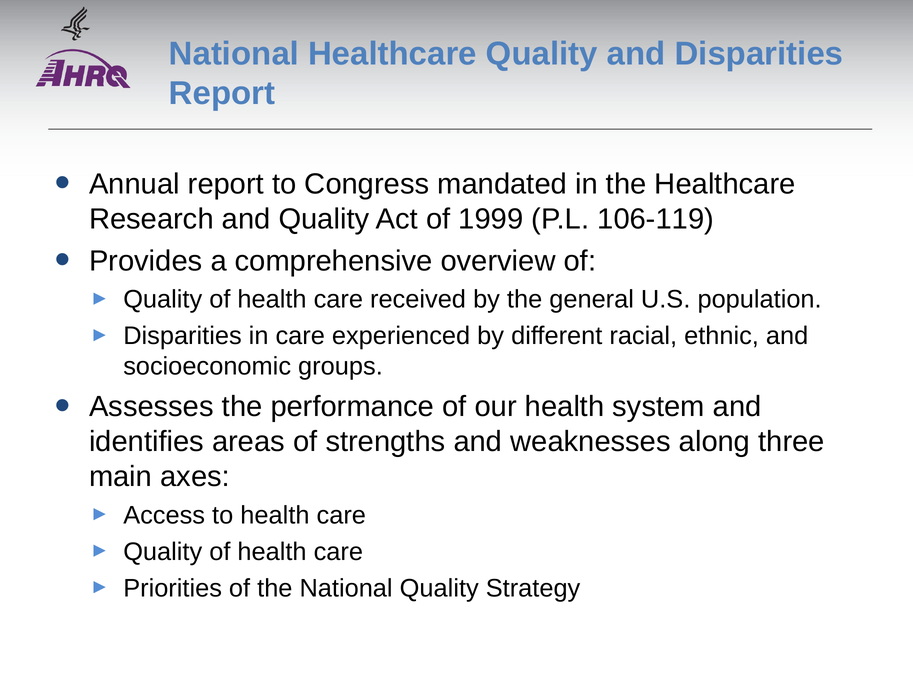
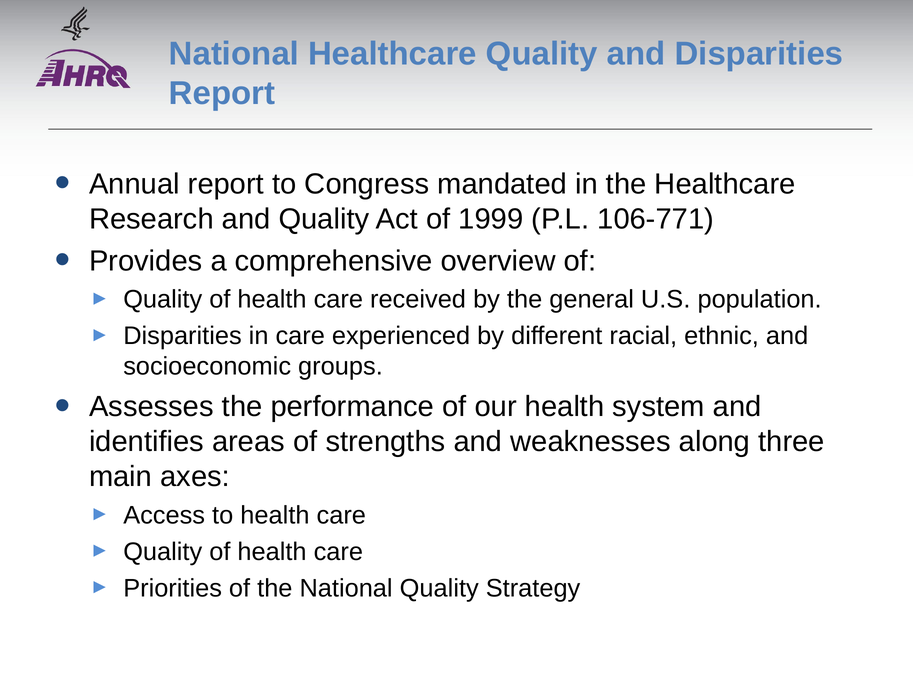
106-119: 106-119 -> 106-771 (656, 219)
